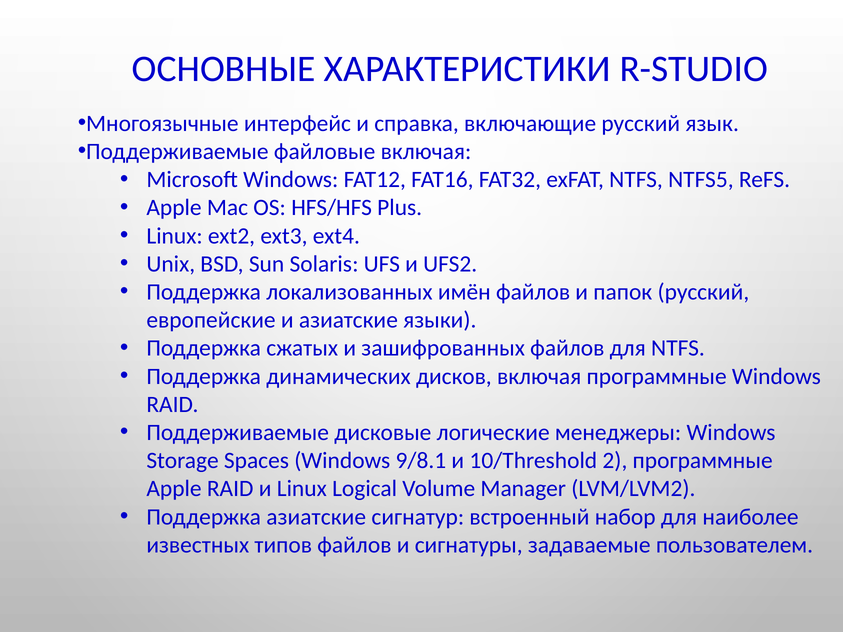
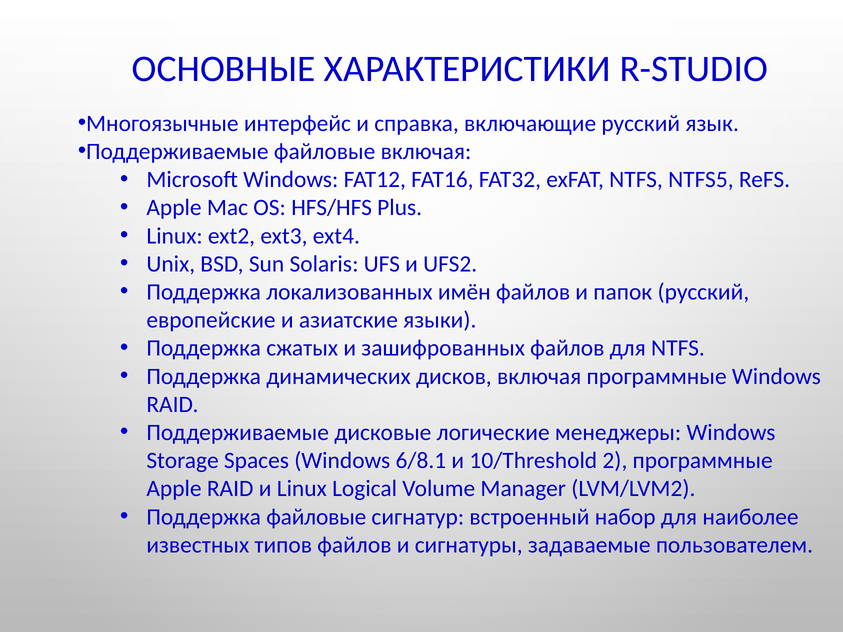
9/8.1: 9/8.1 -> 6/8.1 (421, 461)
Поддержка азиатские: азиатские -> файловые (316, 517)
